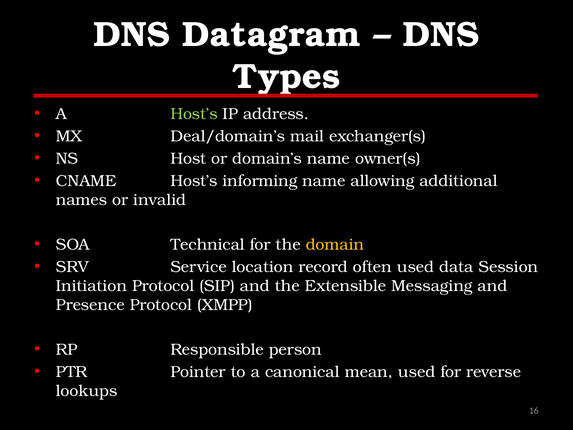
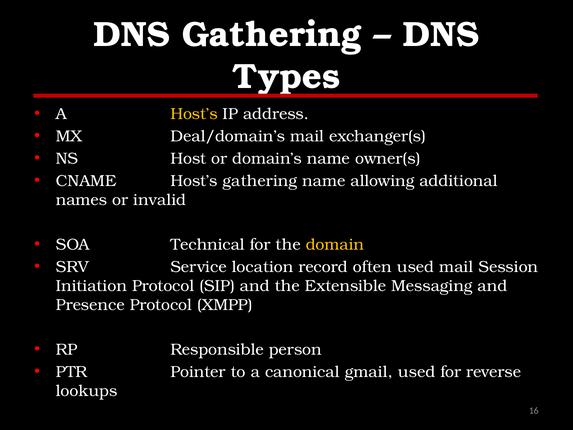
DNS Datagram: Datagram -> Gathering (272, 34)
Host’s colour: light green -> yellow (194, 114)
Host’s informing: informing -> gathering (260, 181)
used data: data -> mail (456, 267)
mean: mean -> gmail (369, 372)
